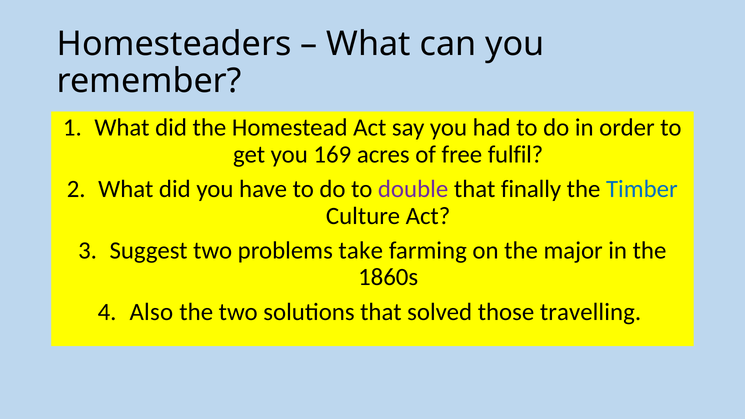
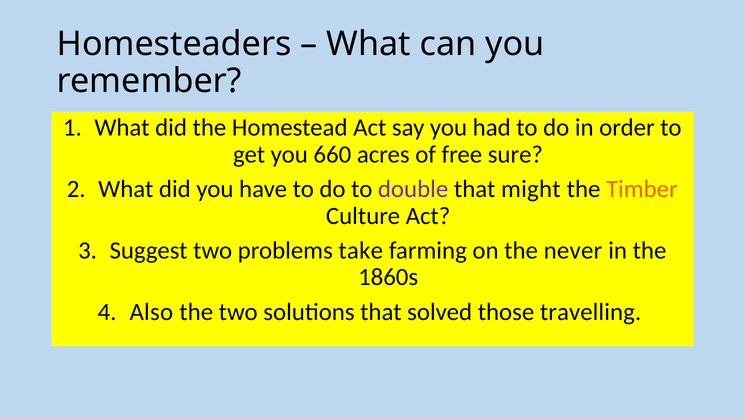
169: 169 -> 660 (332, 154)
fulfil: fulfil -> sure (515, 154)
finally: finally -> might (531, 189)
Timber colour: blue -> orange (642, 189)
major: major -> never (573, 250)
